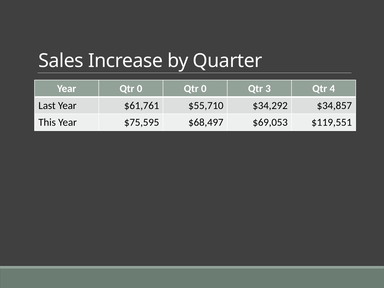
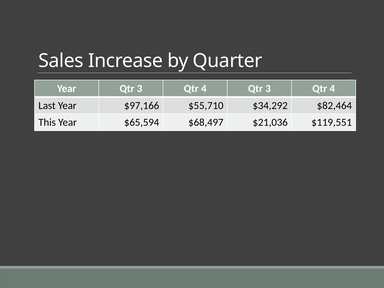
Year Qtr 0: 0 -> 3 (140, 89)
0: 0 -> 4 (204, 89)
$61,761: $61,761 -> $97,166 (142, 105)
$34,857: $34,857 -> $82,464 (334, 105)
$75,595: $75,595 -> $65,594 (142, 122)
$69,053: $69,053 -> $21,036 (270, 122)
